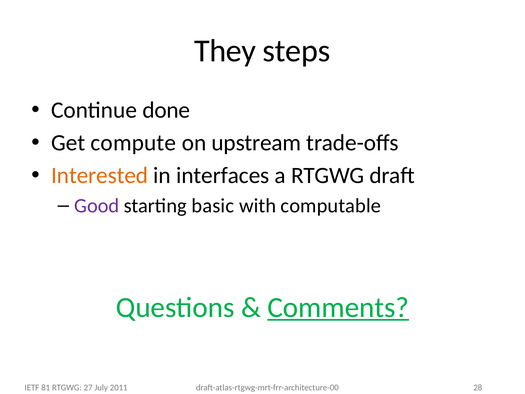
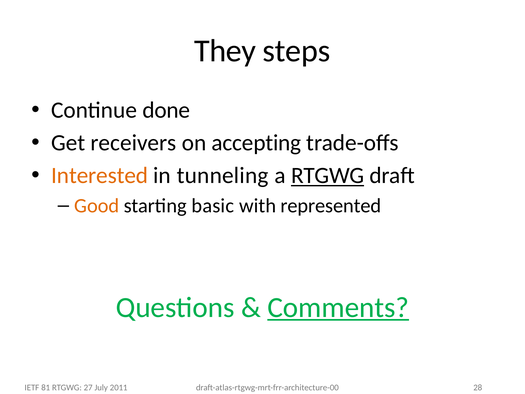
compute: compute -> receivers (133, 143)
upstream: upstream -> accepting (256, 143)
interfaces: interfaces -> tunneling (223, 175)
RTGWG underline: none -> present (328, 175)
Good colour: purple -> orange (97, 206)
computable: computable -> represented (331, 206)
